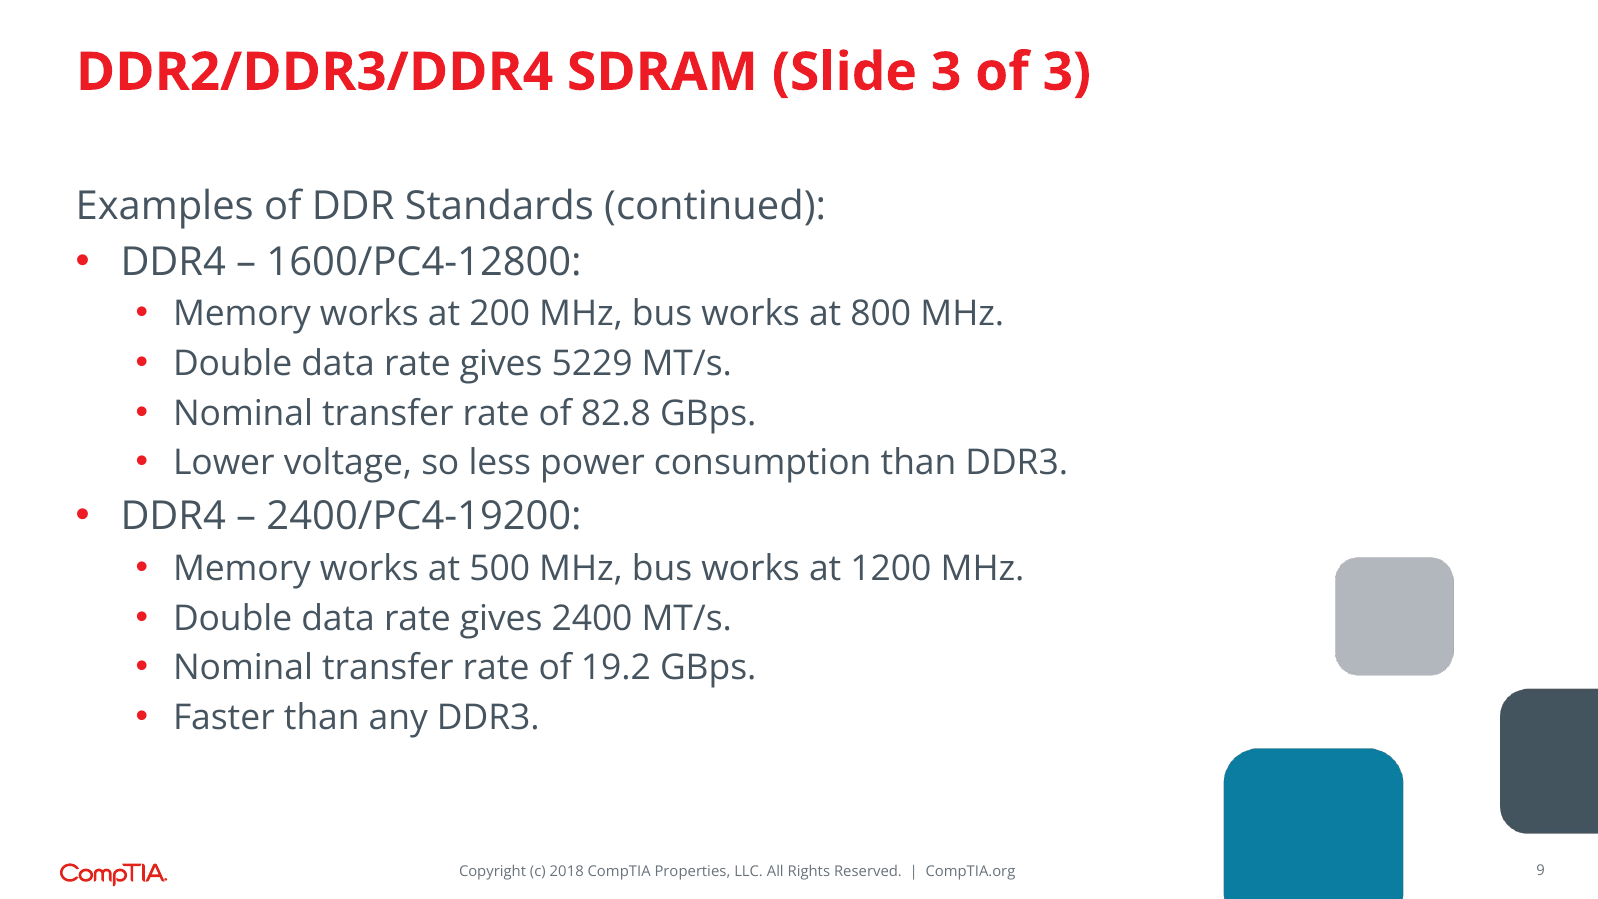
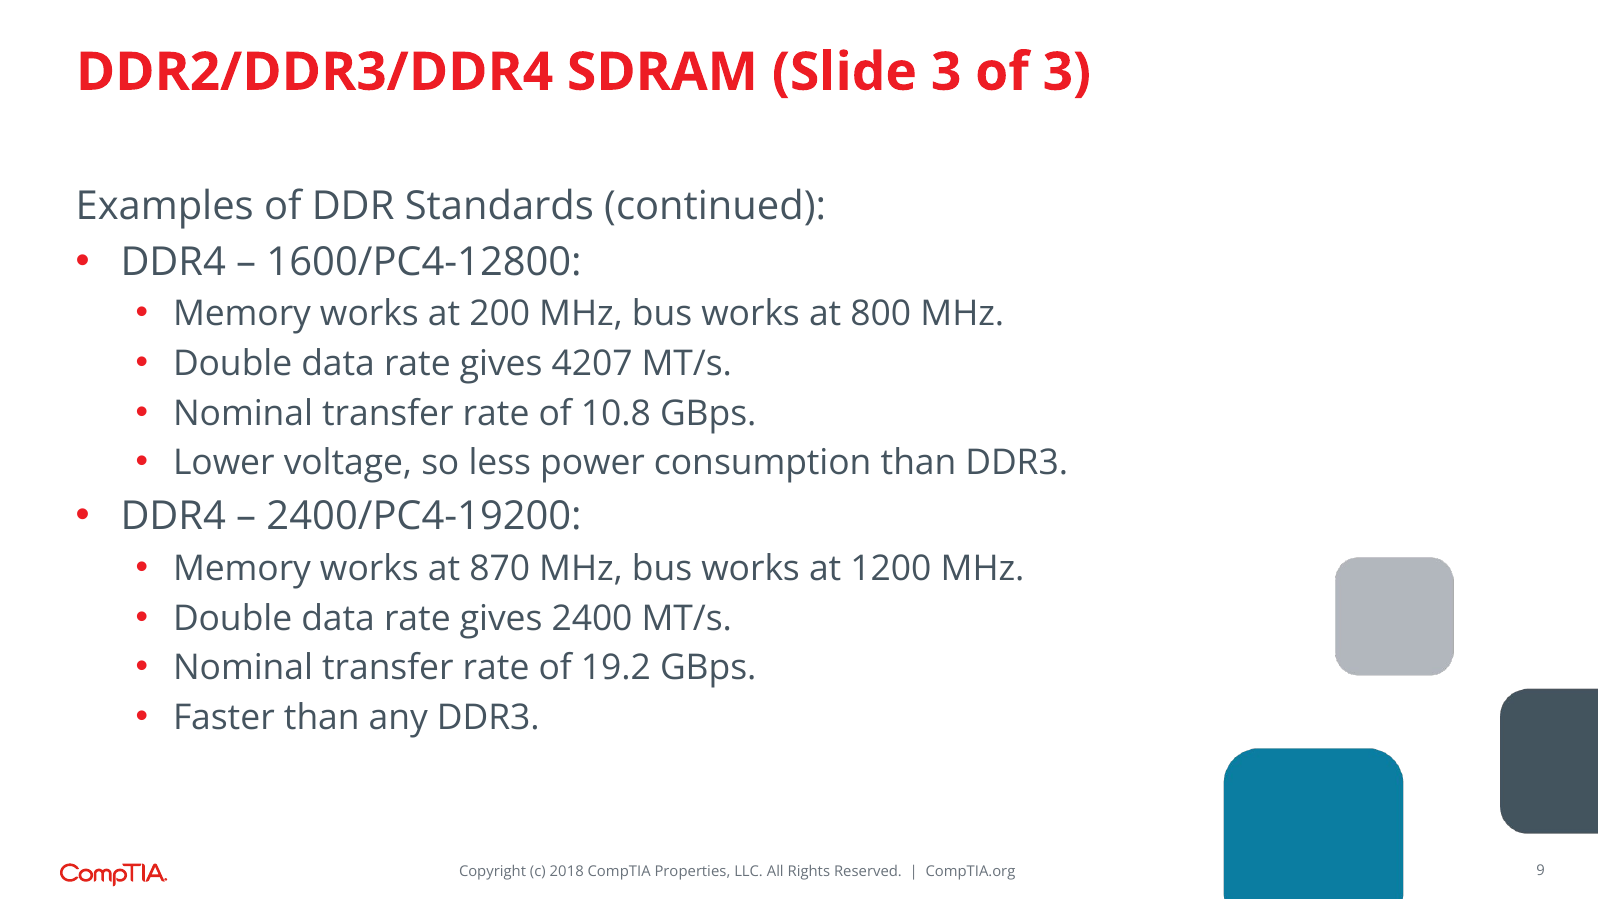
5229: 5229 -> 4207 (592, 364)
82.8: 82.8 -> 10.8 (616, 413)
500: 500 -> 870 (500, 569)
